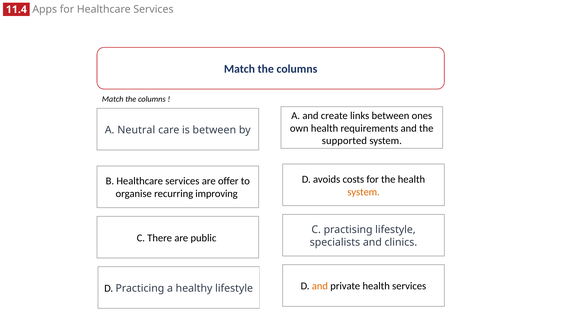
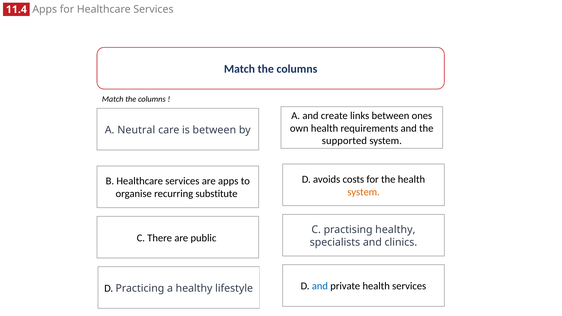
are offer: offer -> apps (228, 181)
improving: improving -> substitute (217, 194)
practising lifestyle: lifestyle -> healthy (395, 230)
and colour: orange -> blue (320, 286)
